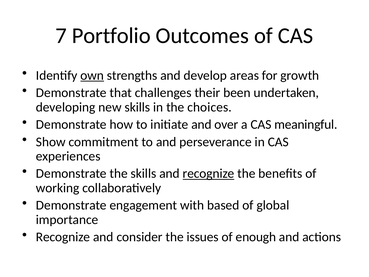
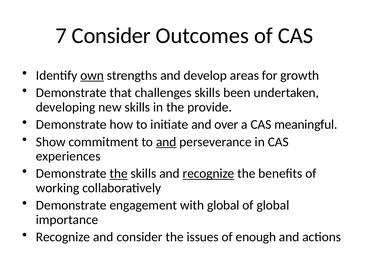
7 Portfolio: Portfolio -> Consider (111, 36)
challenges their: their -> skills (207, 93)
choices: choices -> provide (210, 107)
and underline: none -> present (166, 142)
the underline: none -> present (119, 173)
with based: based -> global (223, 205)
